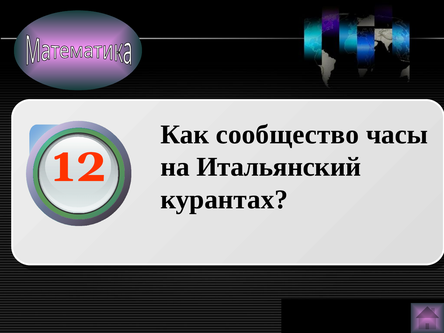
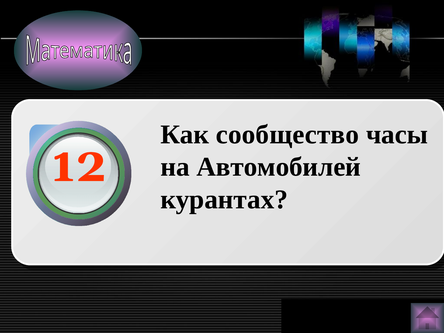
Итальянский: Итальянский -> Автомобилей (279, 167)
